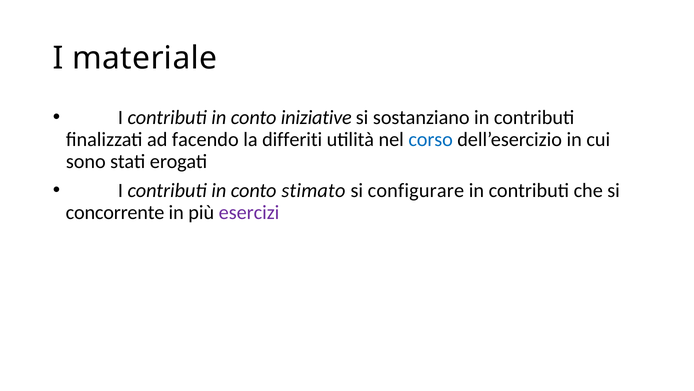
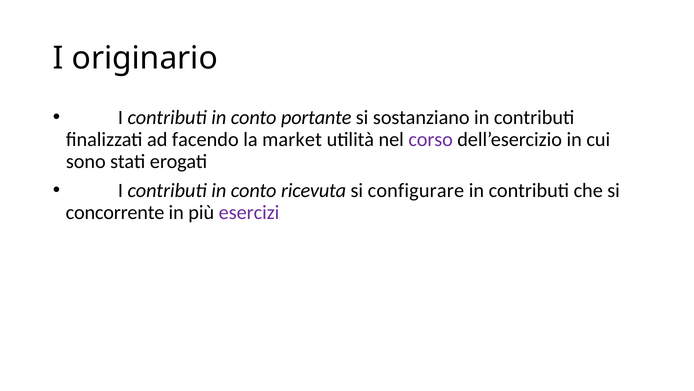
materiale: materiale -> originario (145, 58)
iniziative: iniziative -> portante (316, 117)
differiti: differiti -> market (292, 139)
corso colour: blue -> purple (431, 139)
stimato: stimato -> ricevuta (314, 190)
